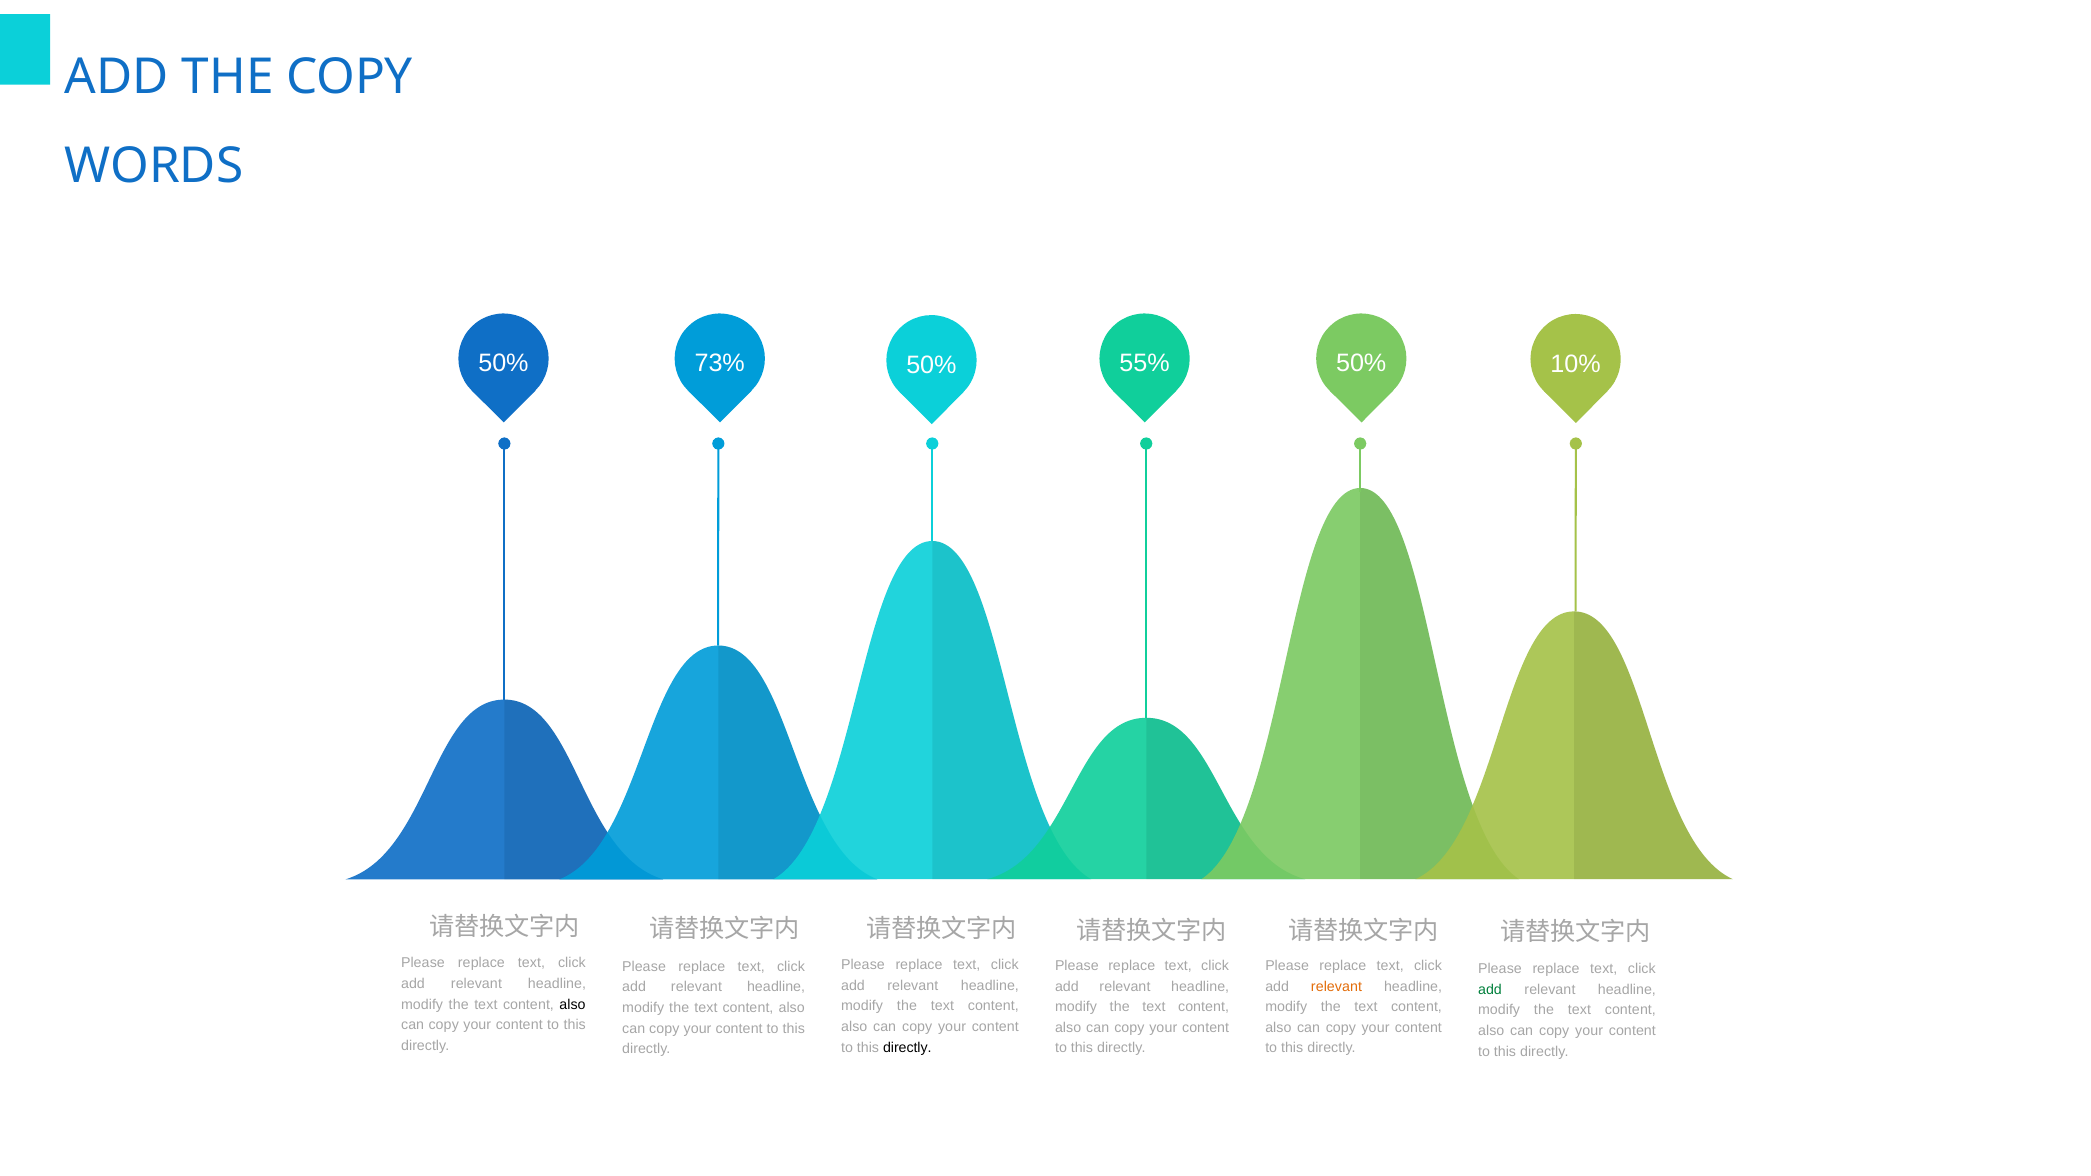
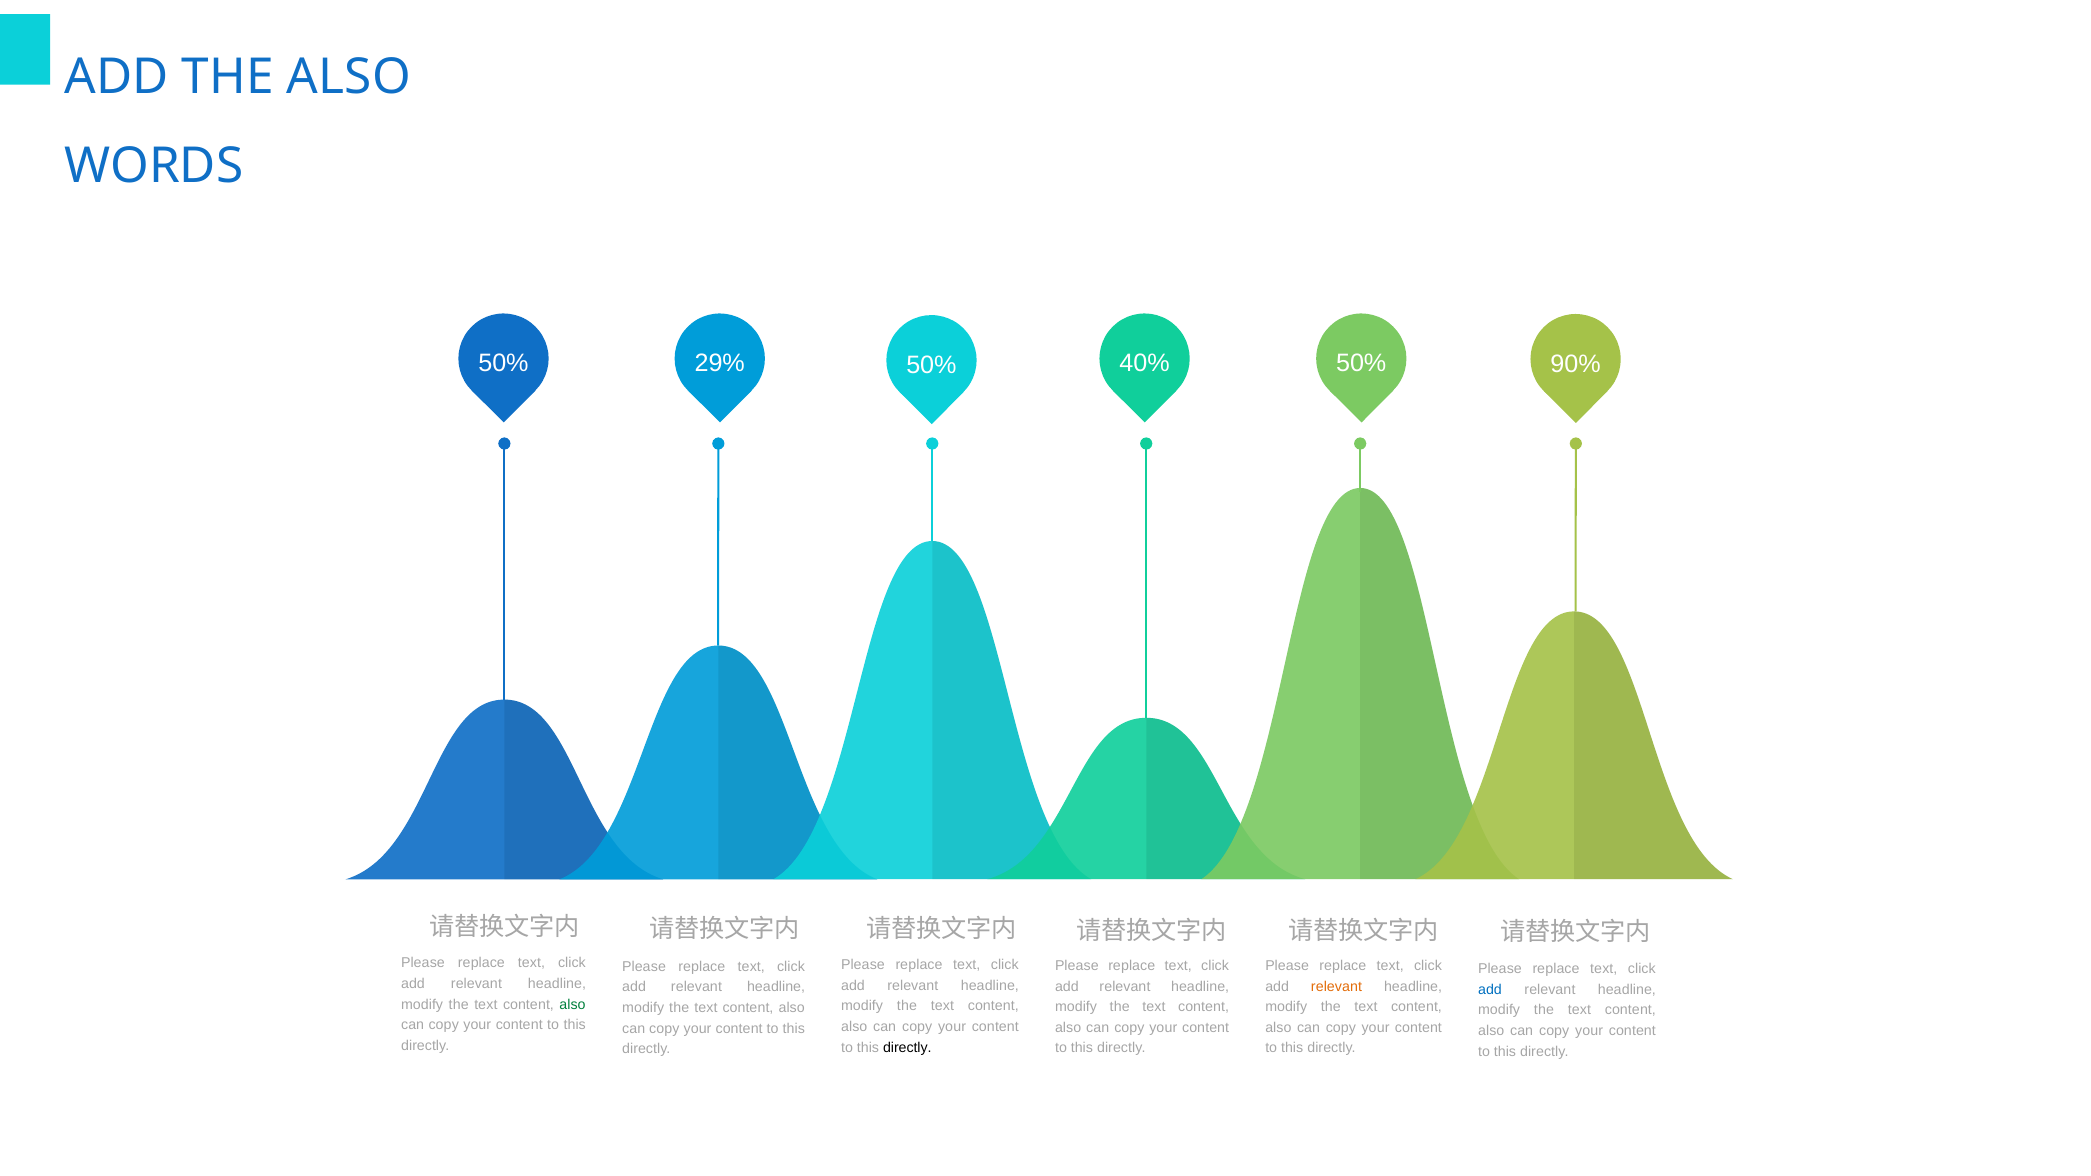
THE COPY: COPY -> ALSO (349, 77)
73%: 73% -> 29% (720, 363)
55%: 55% -> 40% (1145, 363)
10%: 10% -> 90% (1576, 364)
add colour: green -> blue (1490, 990)
also colour: black -> green (573, 1004)
